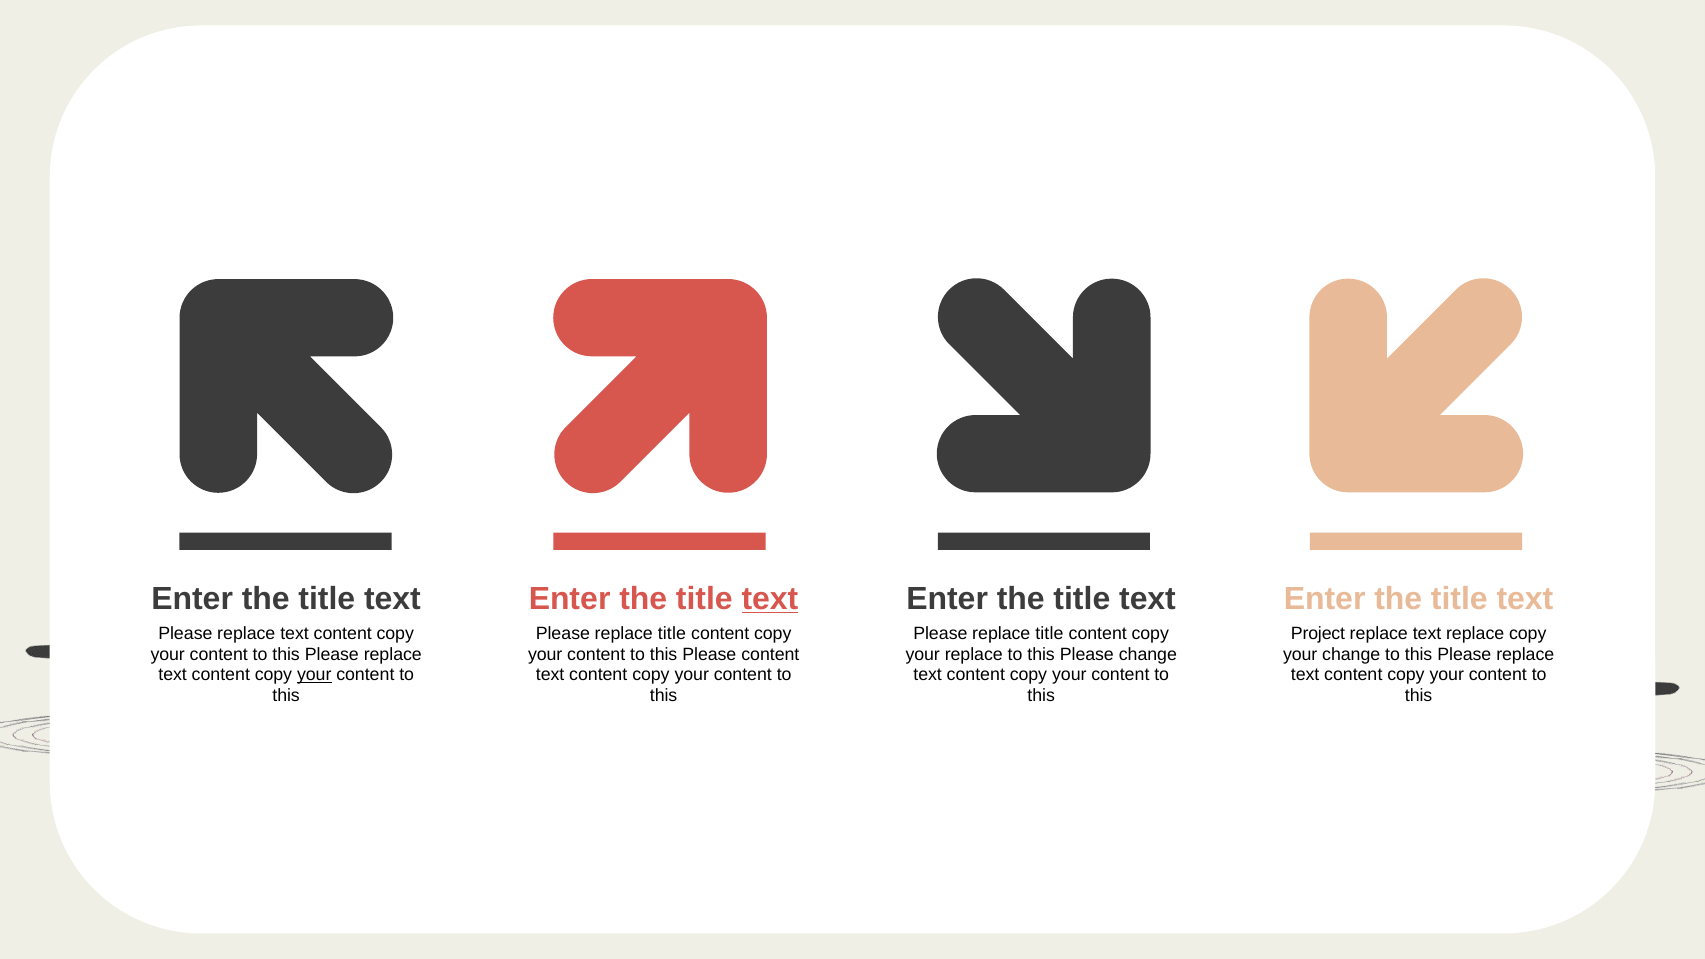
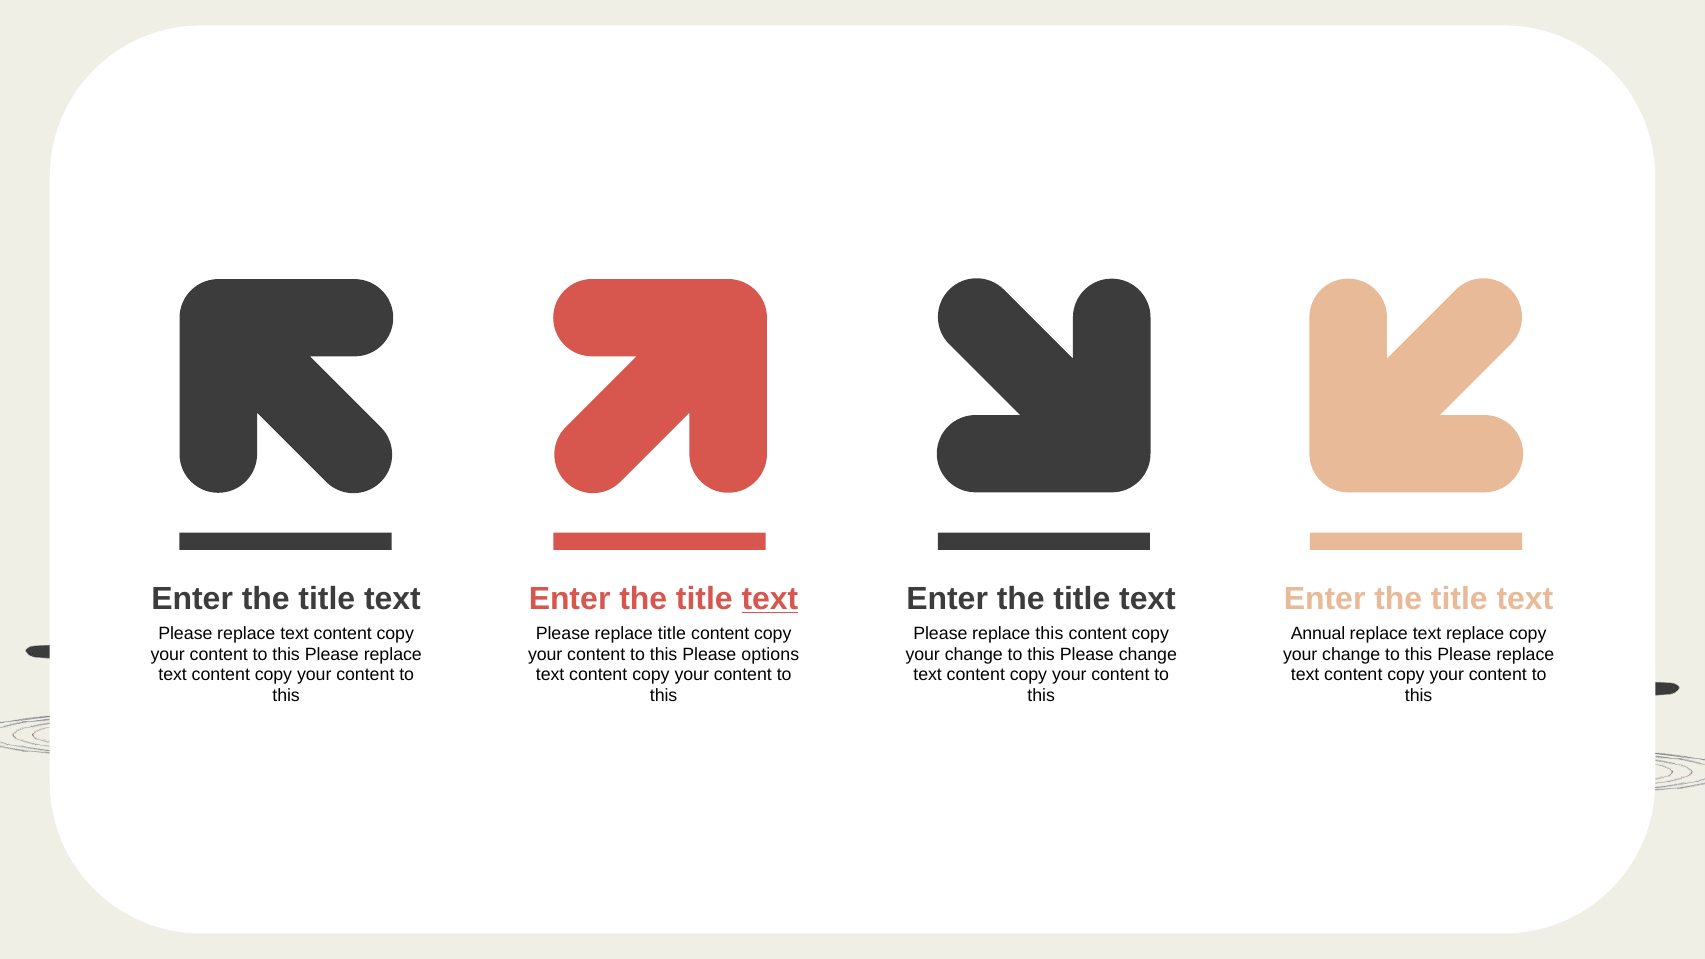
title: title -> this (1049, 634)
Project: Project -> Annual (1318, 634)
Please content: content -> options (770, 654)
replace: replace -> change (974, 654)
your underline: present -> none (314, 675)
